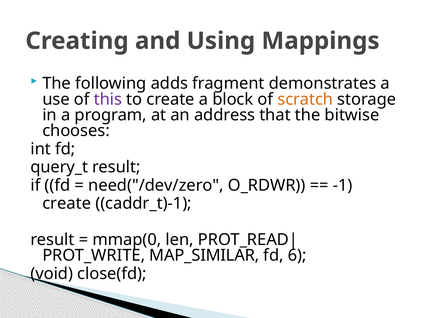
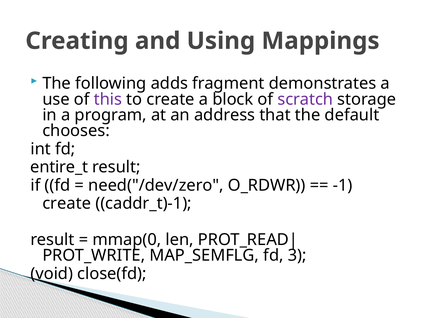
scratch colour: orange -> purple (305, 99)
bitwise: bitwise -> default (352, 115)
query_t: query_t -> entire_t (59, 167)
MAP_SIMILAR: MAP_SIMILAR -> MAP_SEMFLG (204, 256)
6: 6 -> 3 (297, 256)
